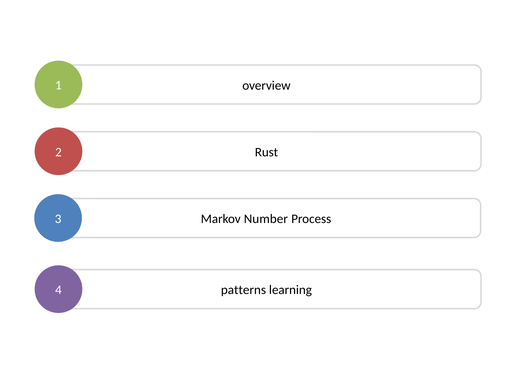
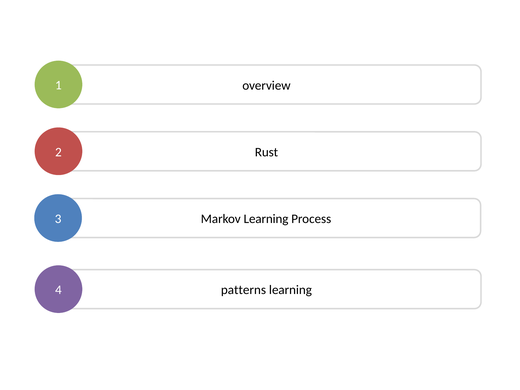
Markov Number: Number -> Learning (266, 219)
